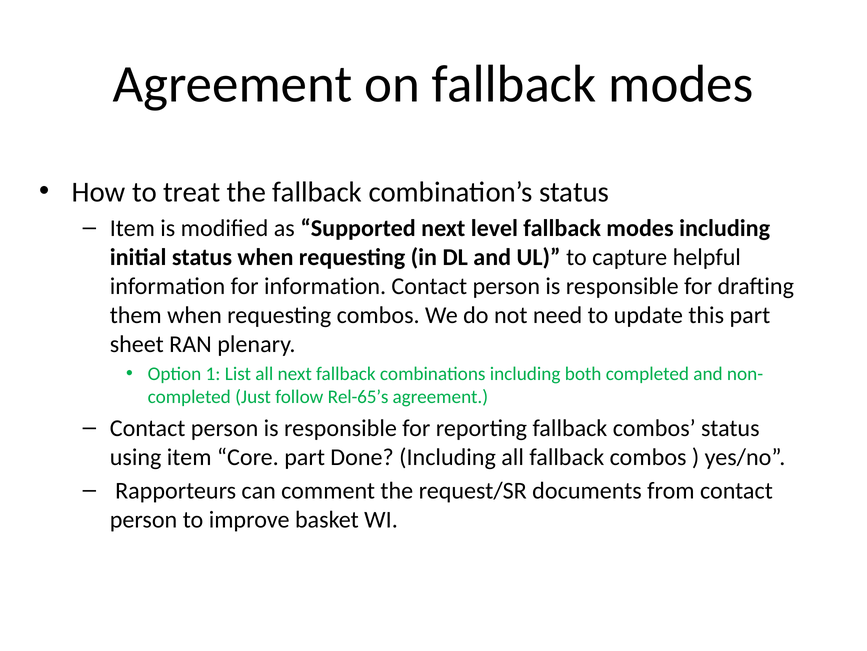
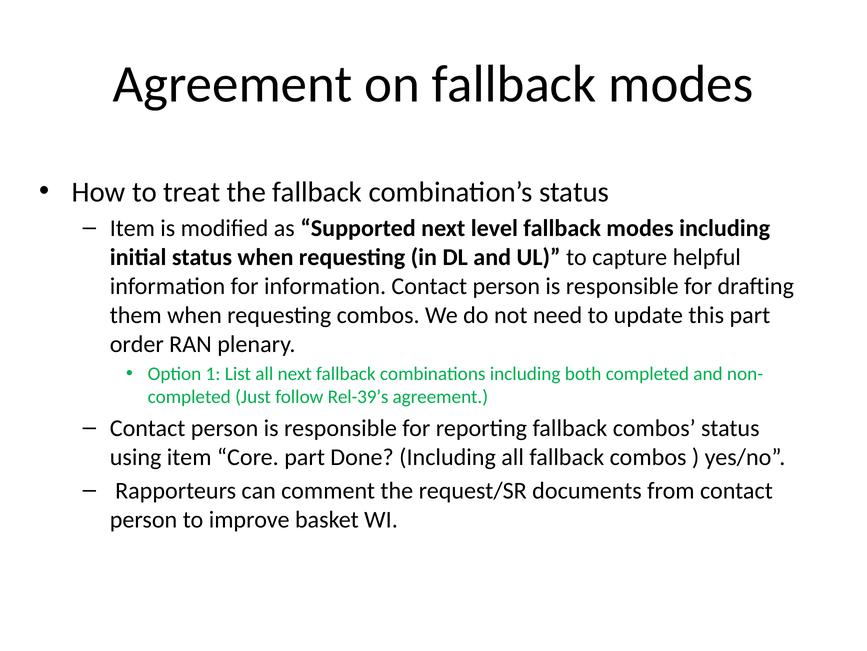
sheet: sheet -> order (137, 344)
Rel-65’s: Rel-65’s -> Rel-39’s (358, 396)
